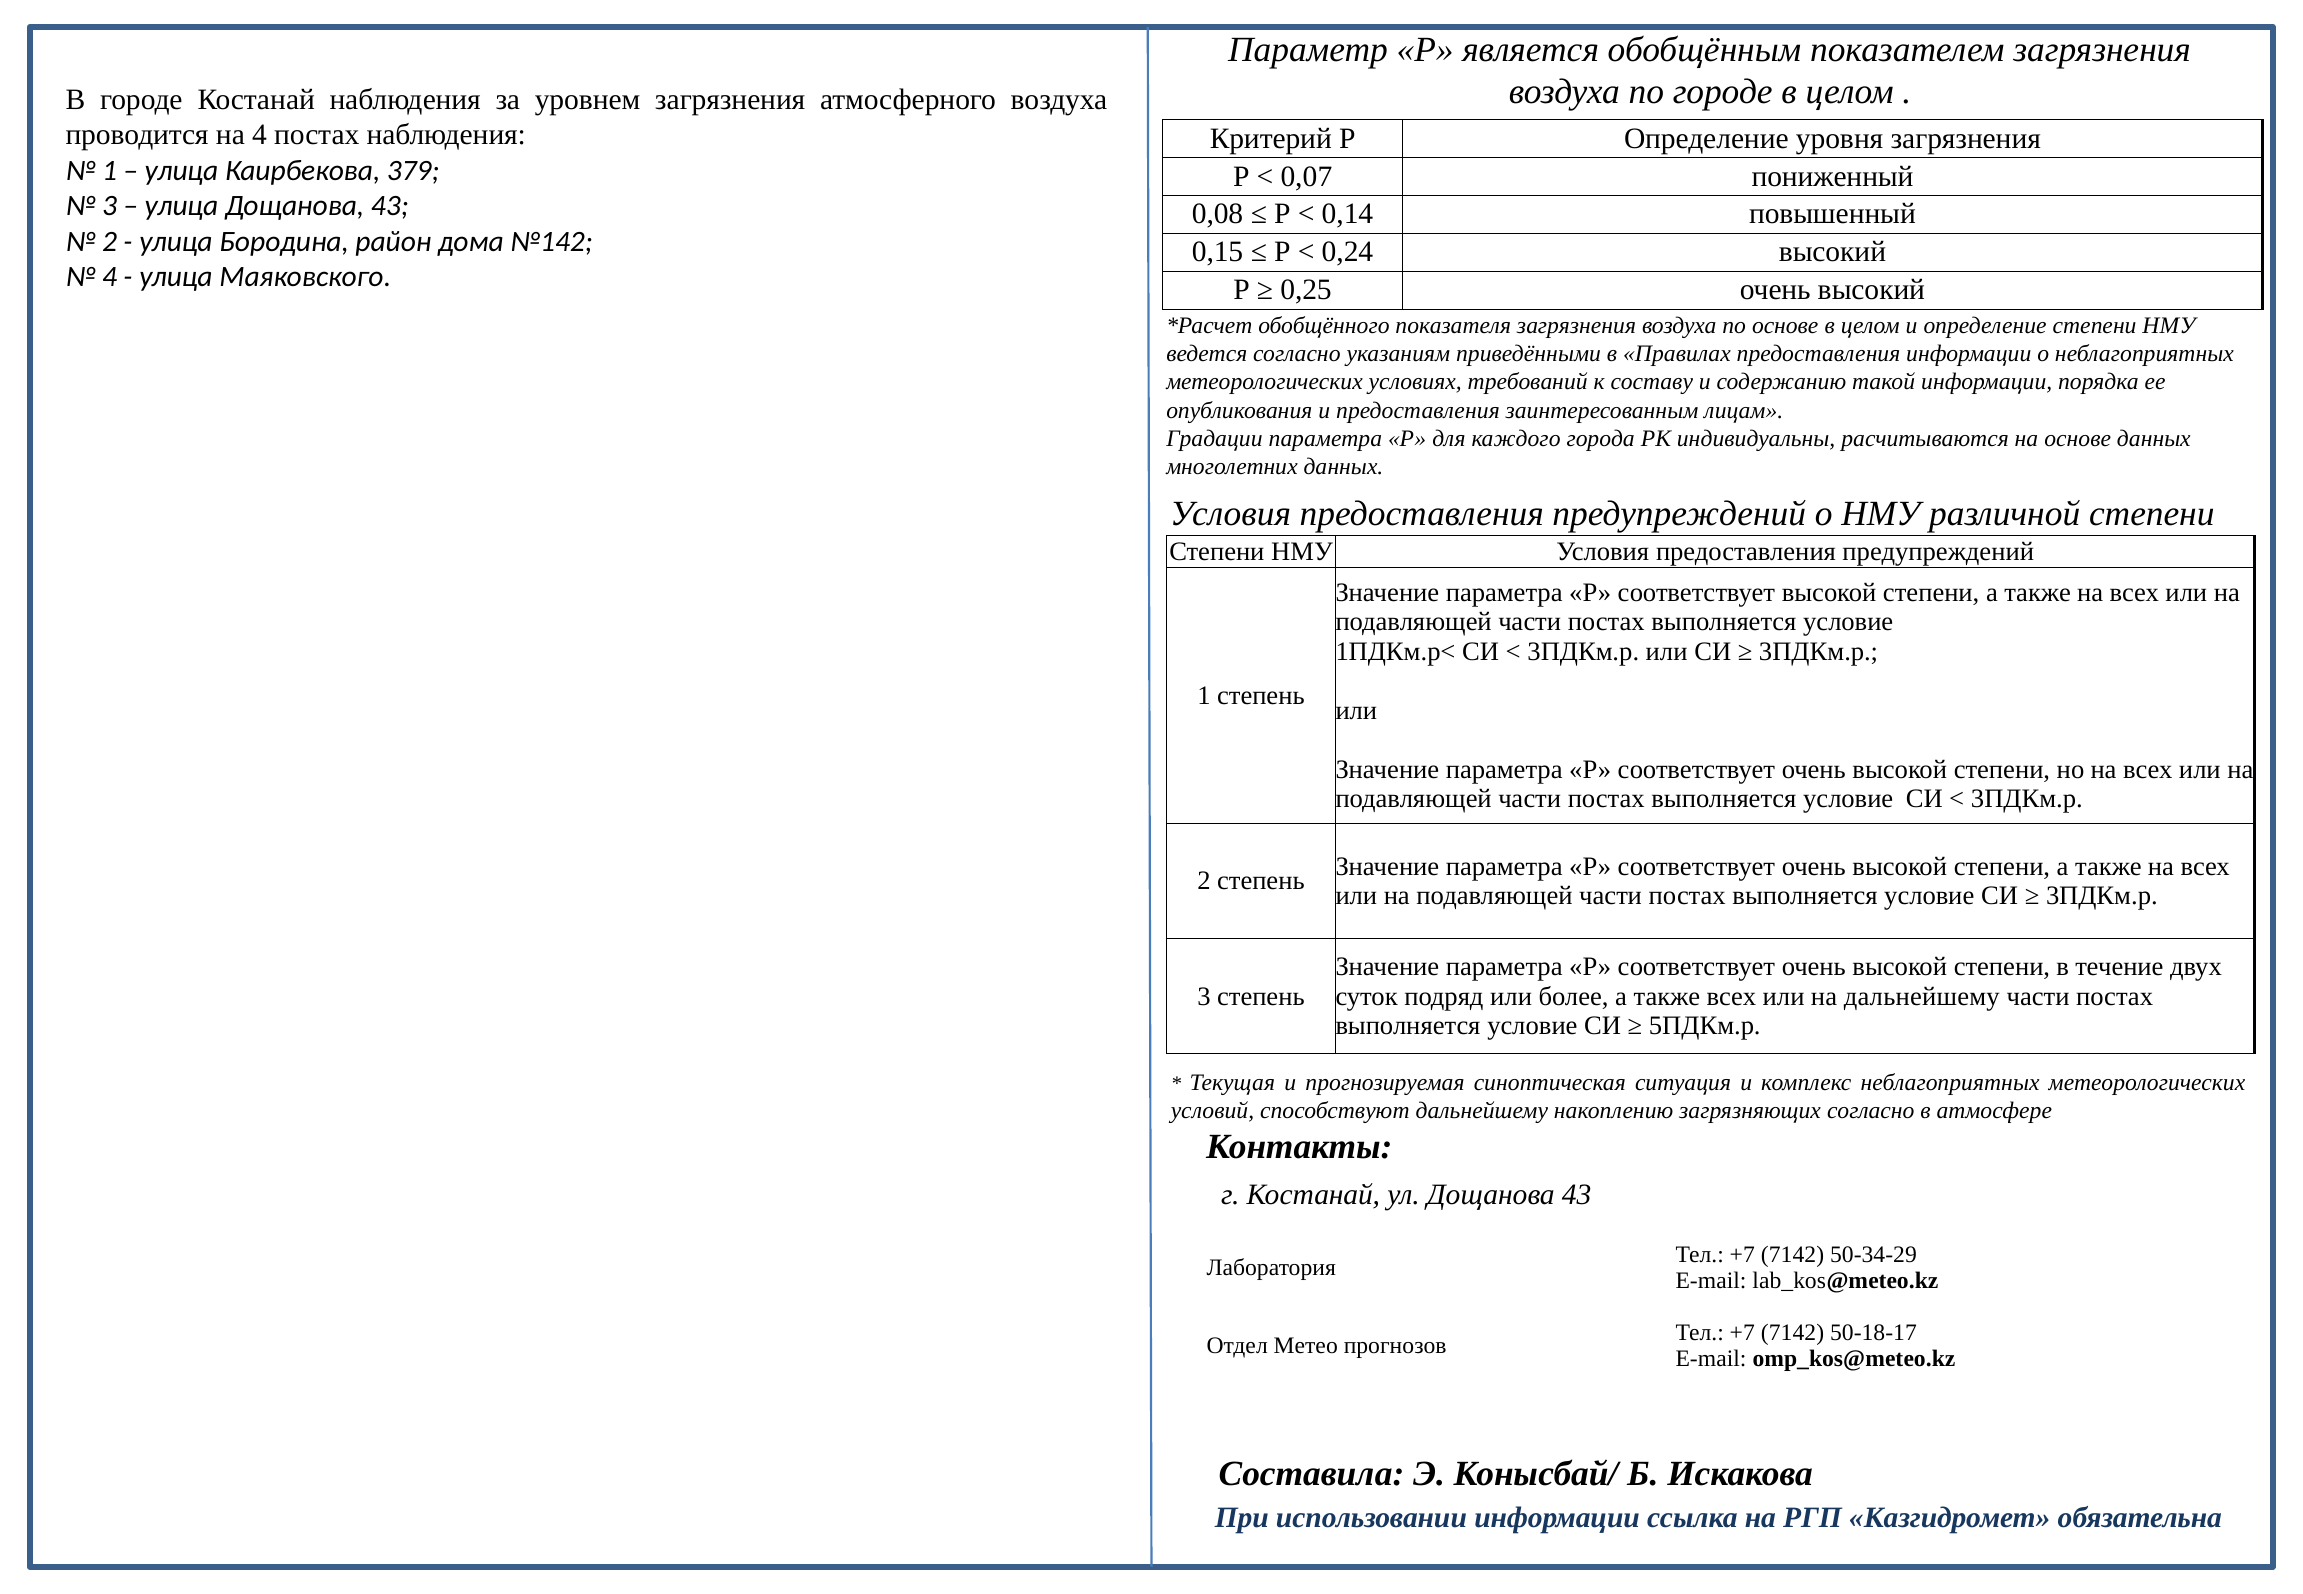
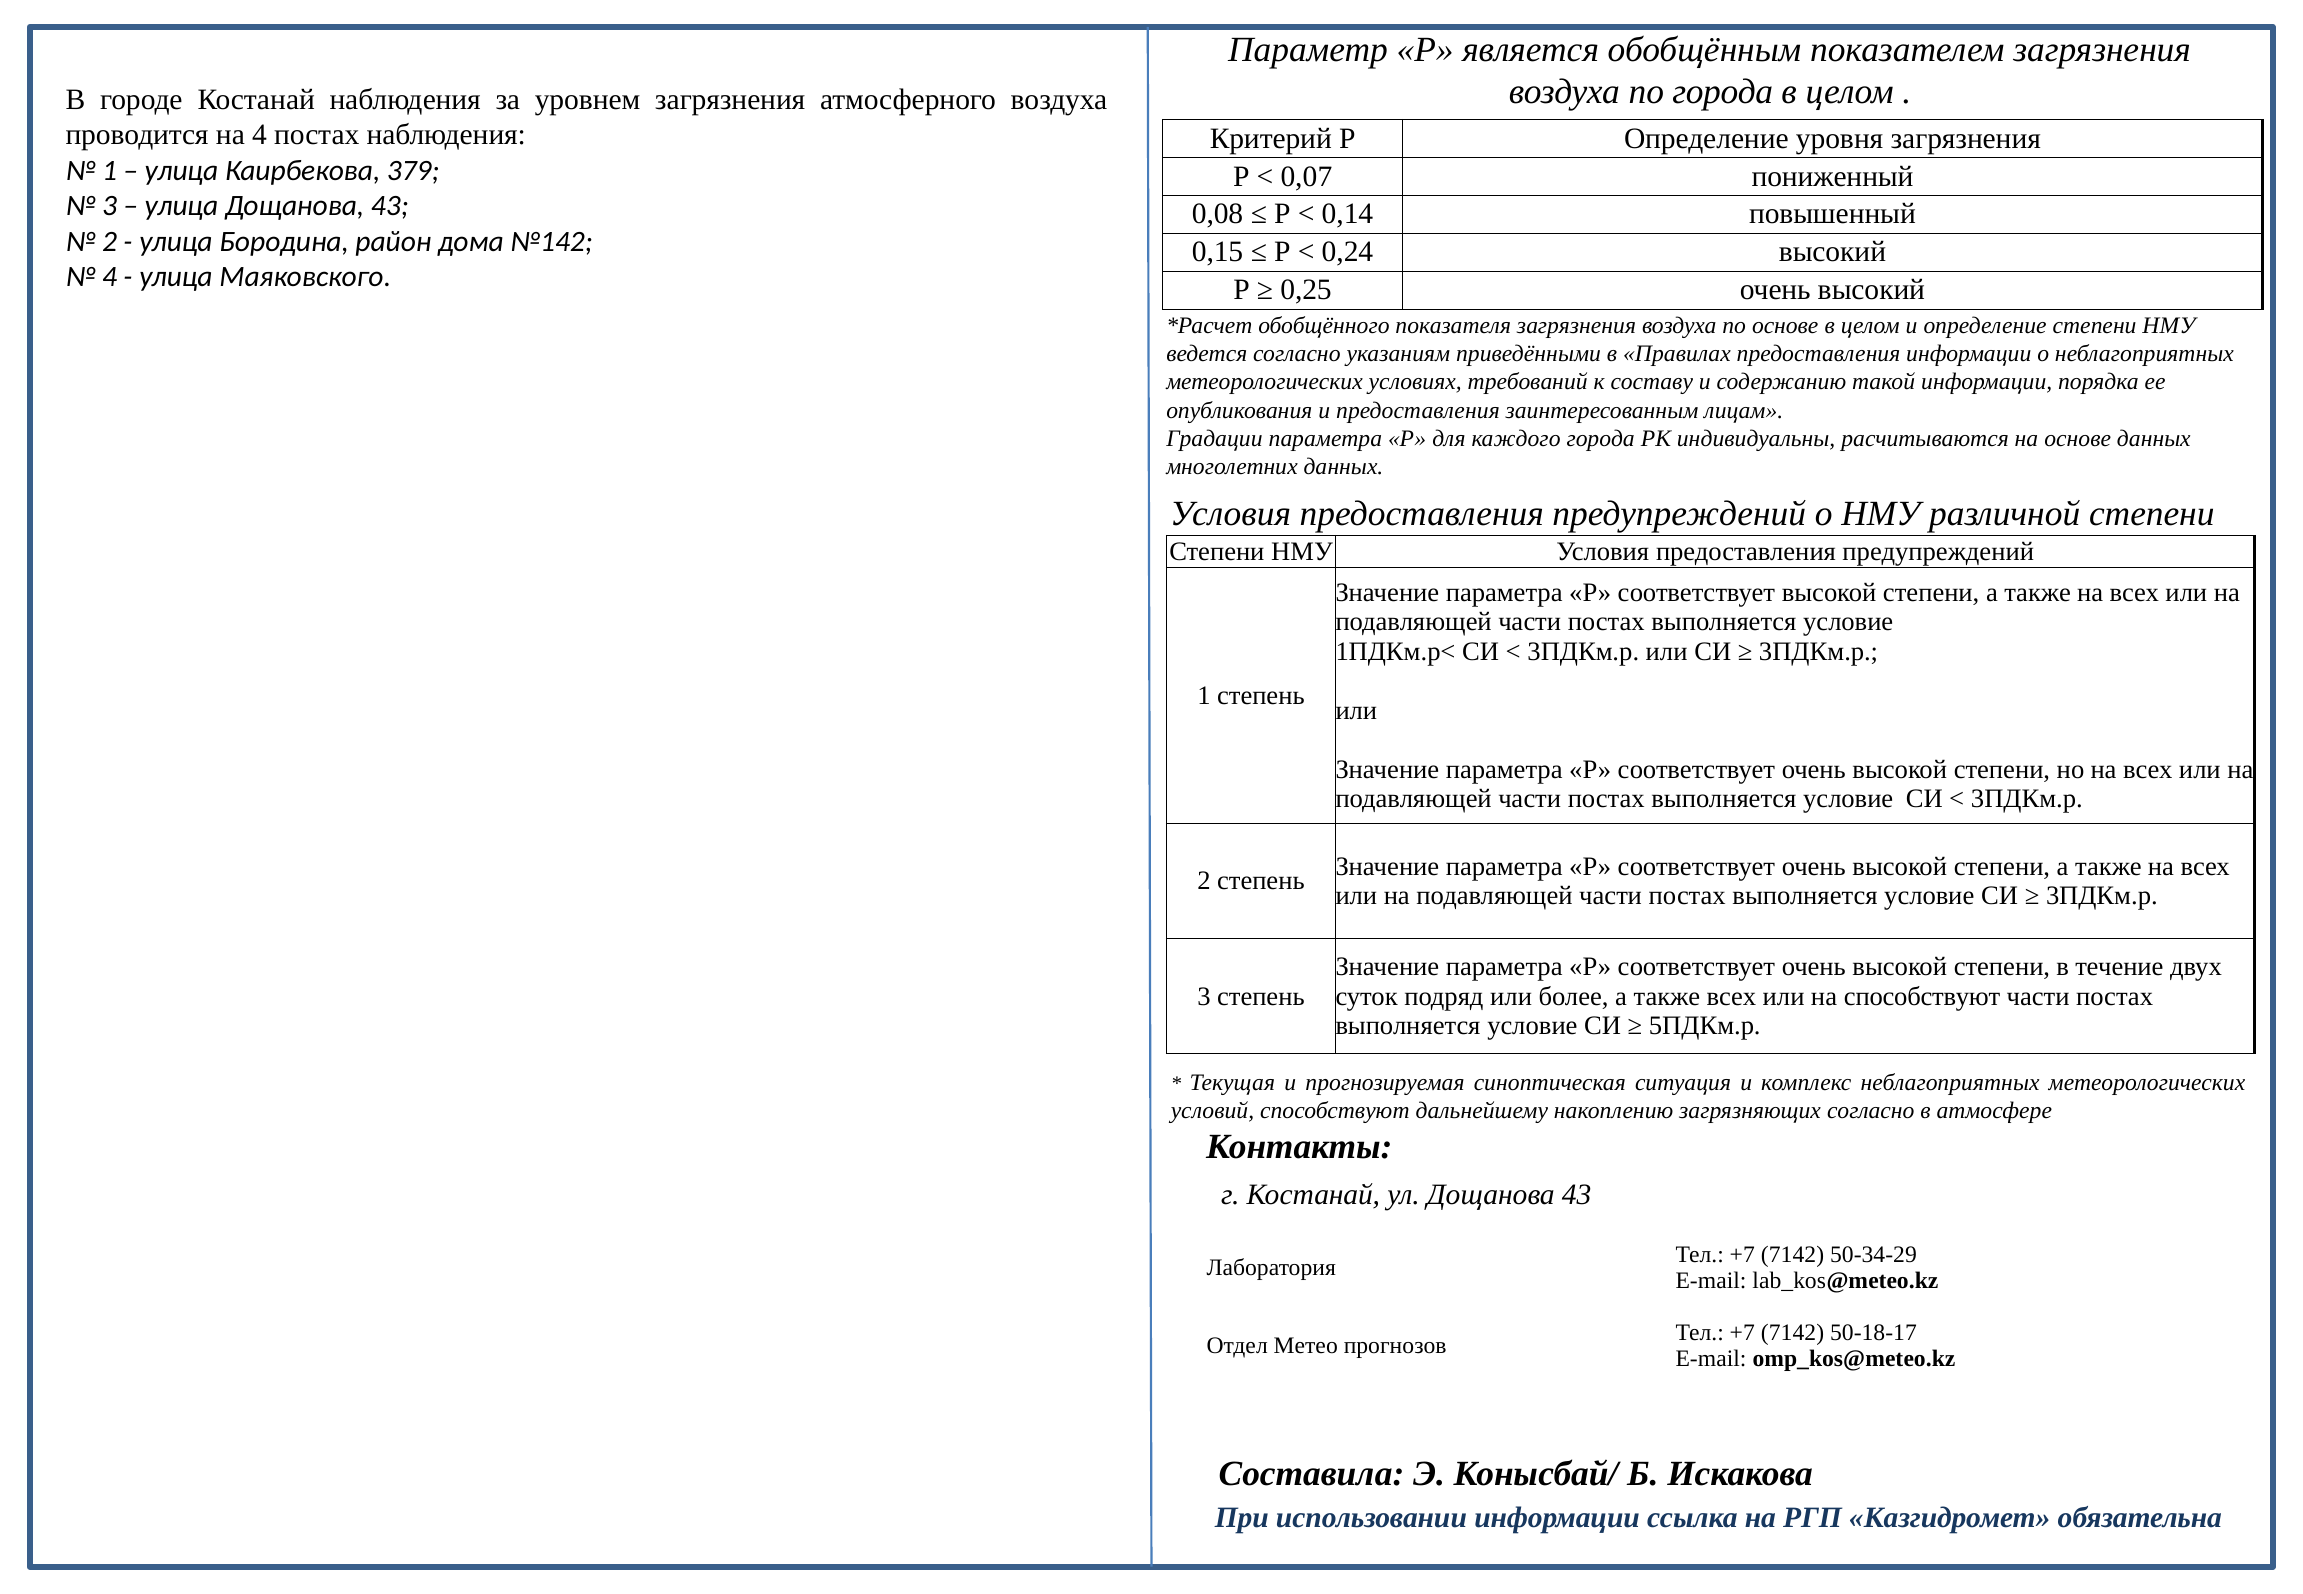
по городе: городе -> города (1723, 92)
на дальнейшему: дальнейшему -> способствуют (1922, 997)
